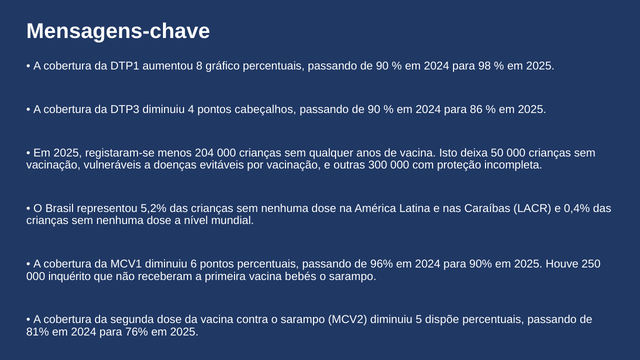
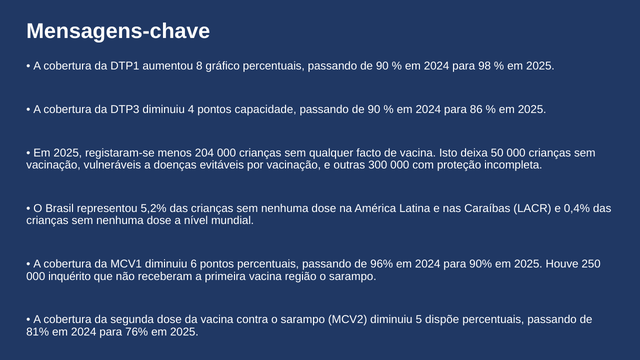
cabeçalhos: cabeçalhos -> capacidade (266, 109)
anos: anos -> facto (369, 153)
bebés: bebés -> região (301, 276)
